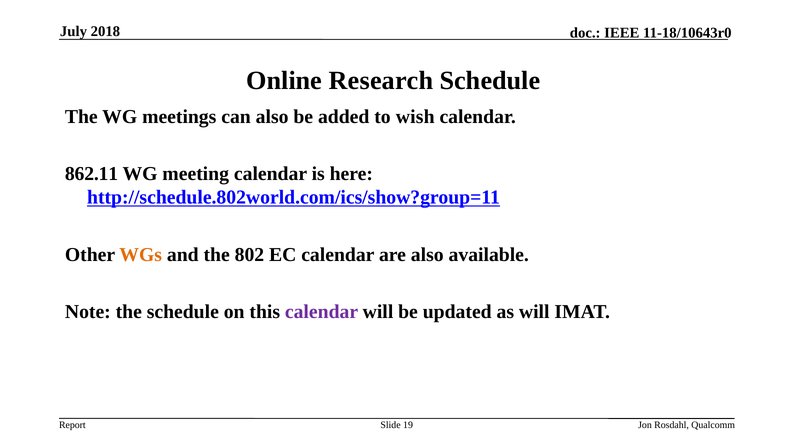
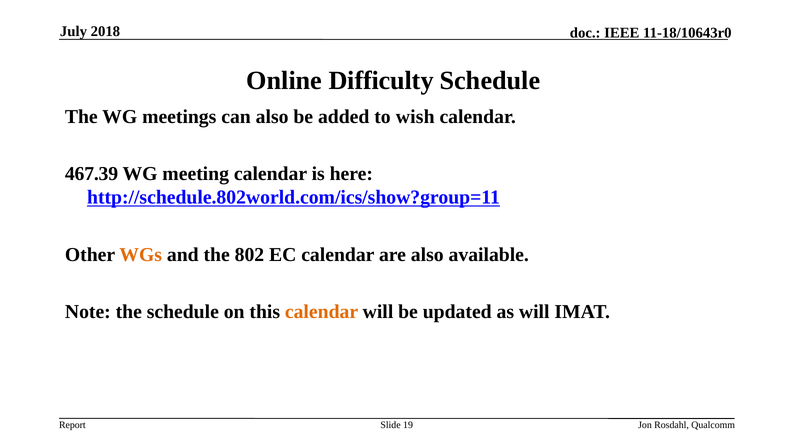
Research: Research -> Difficulty (381, 80)
862.11: 862.11 -> 467.39 (92, 174)
calendar colour: purple -> orange (322, 311)
